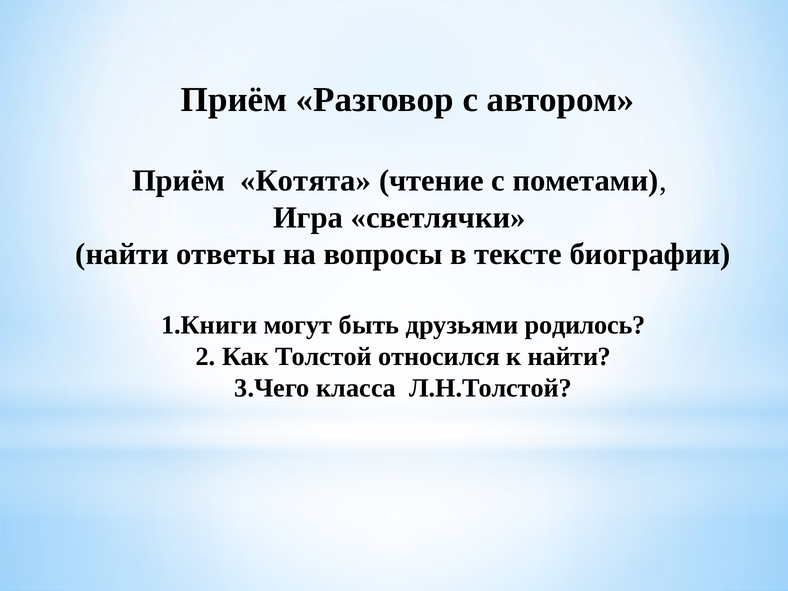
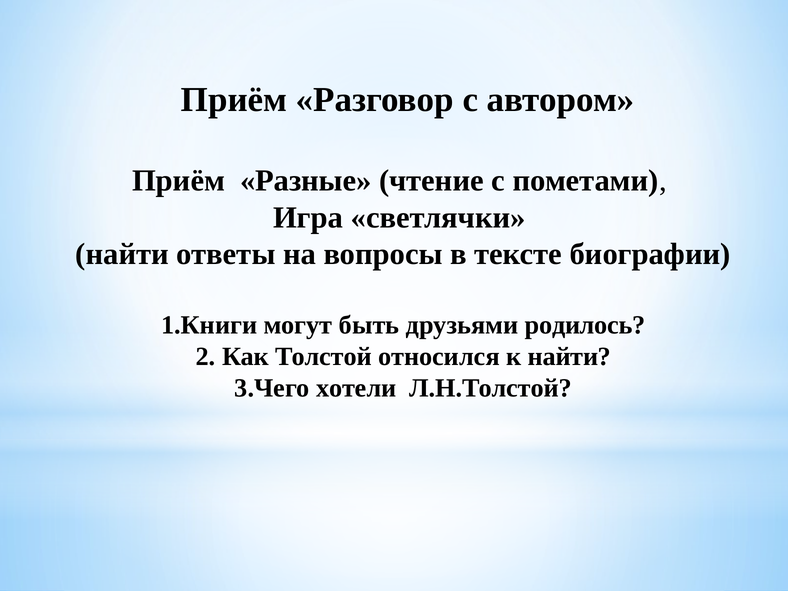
Котята: Котята -> Разные (306, 181)
класса: класса -> хотели (356, 388)
